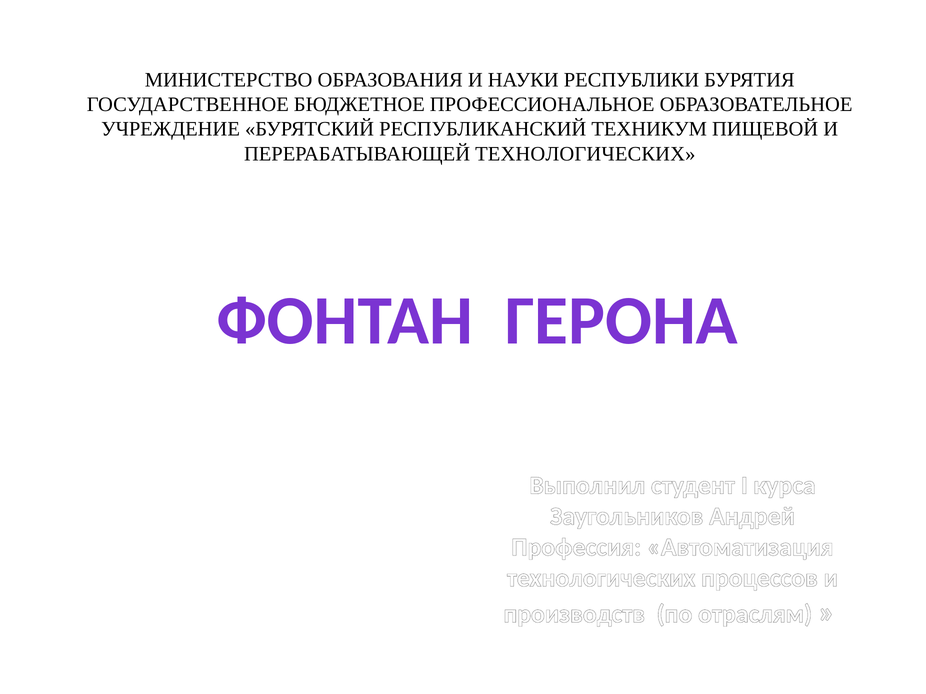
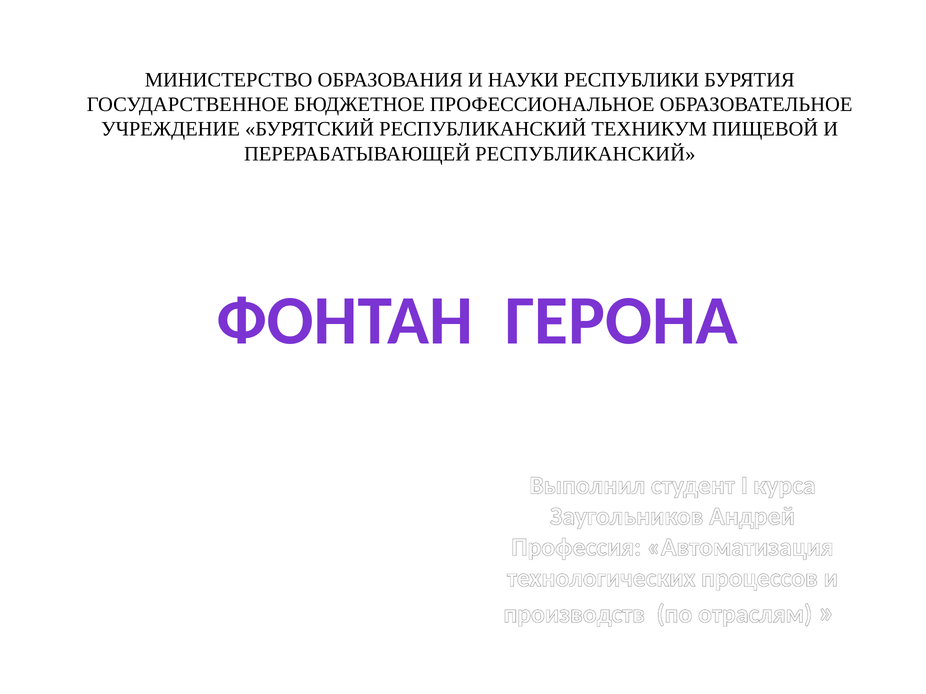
ПЕРЕРАБАТЫВАЮЩЕЙ ТЕХНОЛОГИЧЕСКИХ: ТЕХНОЛОГИЧЕСКИХ -> РЕСПУБЛИКАНСКИЙ (585, 154)
